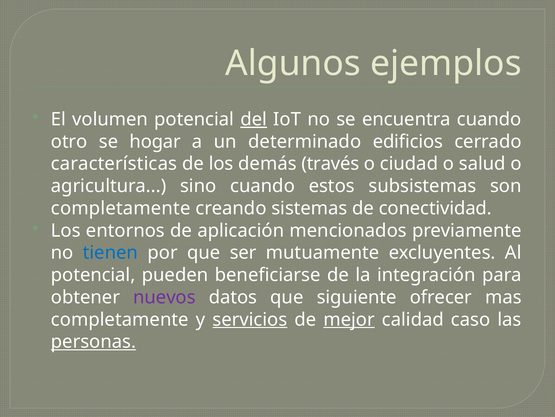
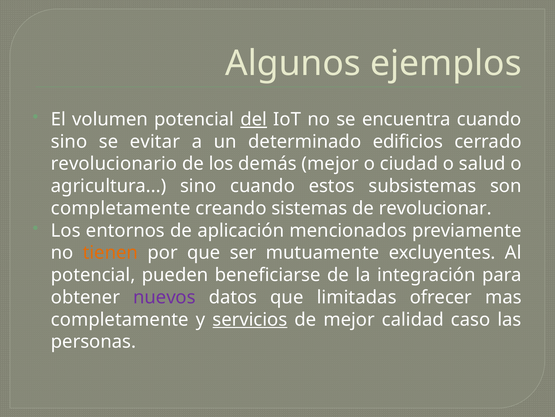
otro: otro -> sino (69, 141)
hogar: hogar -> evitar (155, 141)
características: características -> revolucionario (114, 164)
demás través: través -> mejor (330, 164)
conectividad: conectividad -> revolucionar (435, 208)
tienen colour: blue -> orange (110, 252)
siguiente: siguiente -> limitadas (357, 297)
mejor underline: present -> none (349, 319)
personas underline: present -> none (93, 341)
